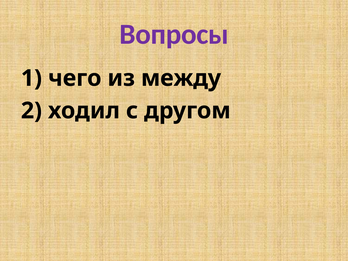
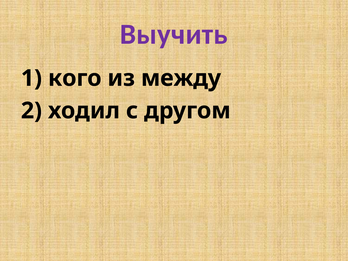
Вопросы: Вопросы -> Выучить (174, 34)
чего: чего -> кого (75, 78)
